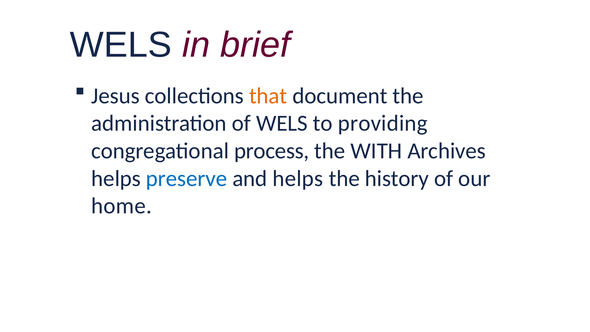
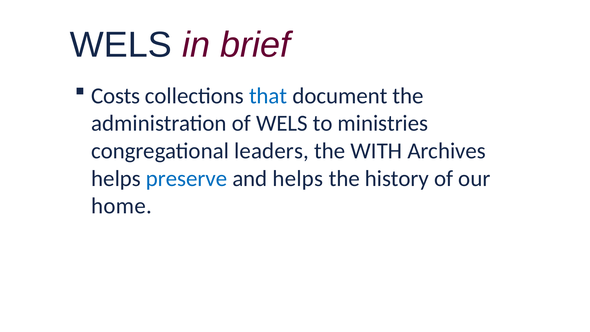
Jesus: Jesus -> Costs (116, 96)
that colour: orange -> blue (268, 96)
providing: providing -> ministries (383, 123)
process: process -> leaders (272, 151)
